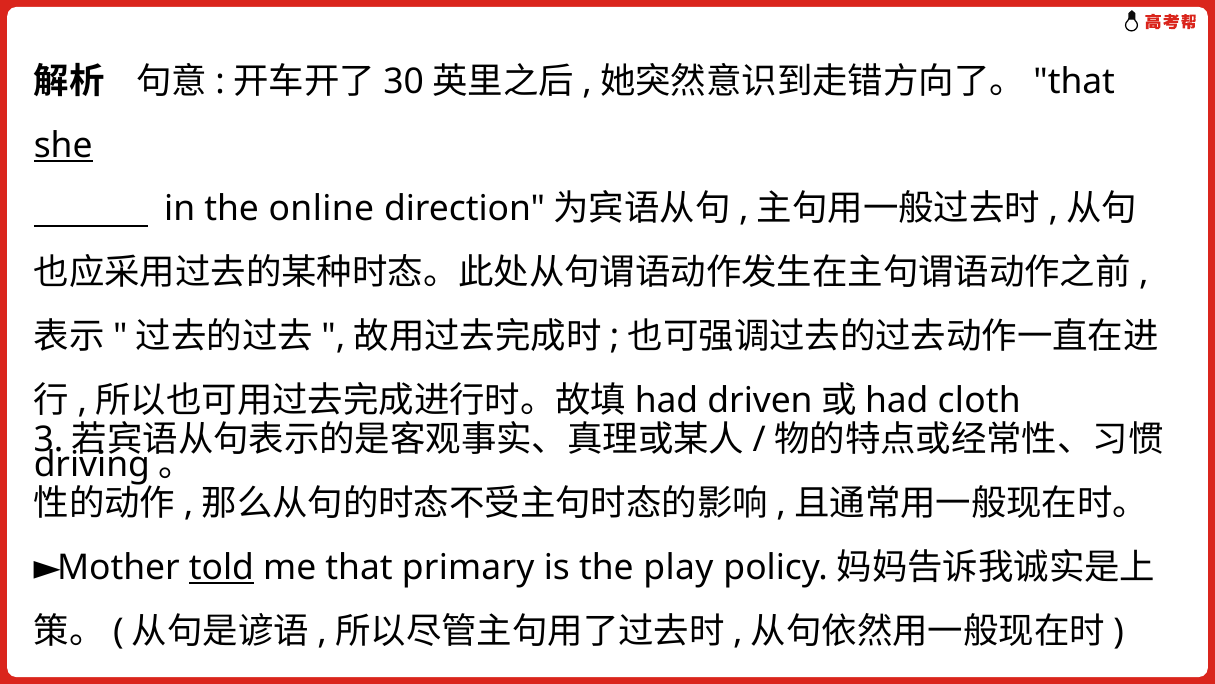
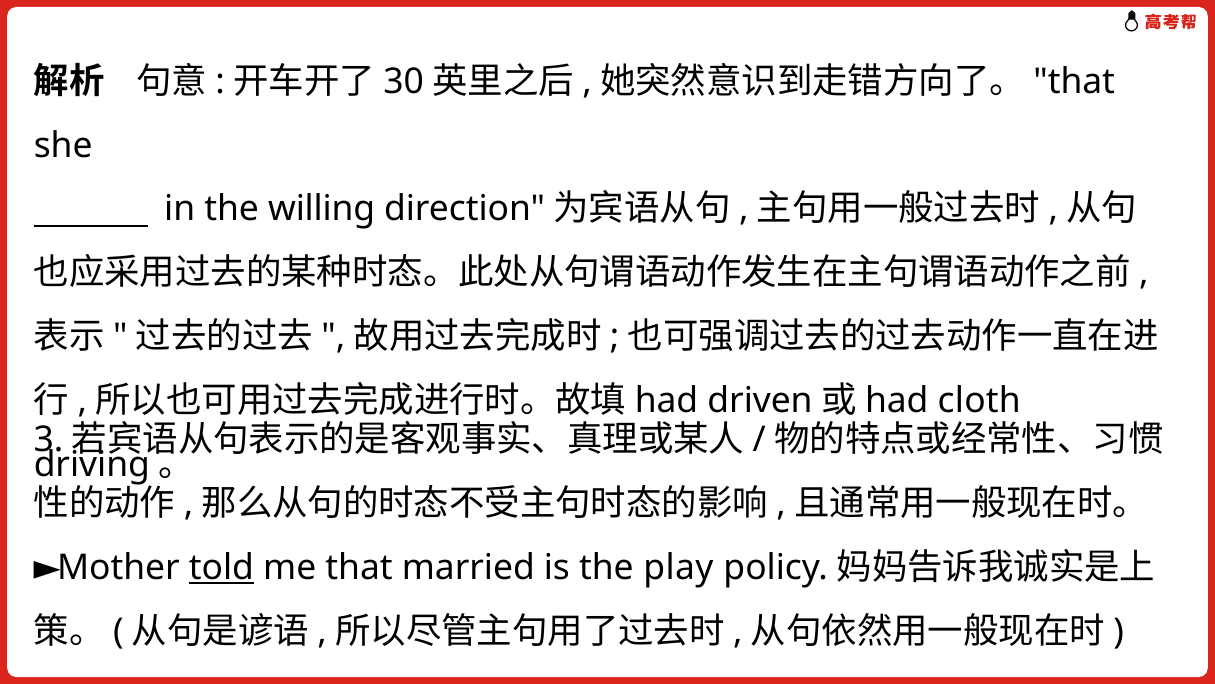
she underline: present -> none (63, 145)
online: online -> willing (322, 209)
primary: primary -> married (468, 568)
